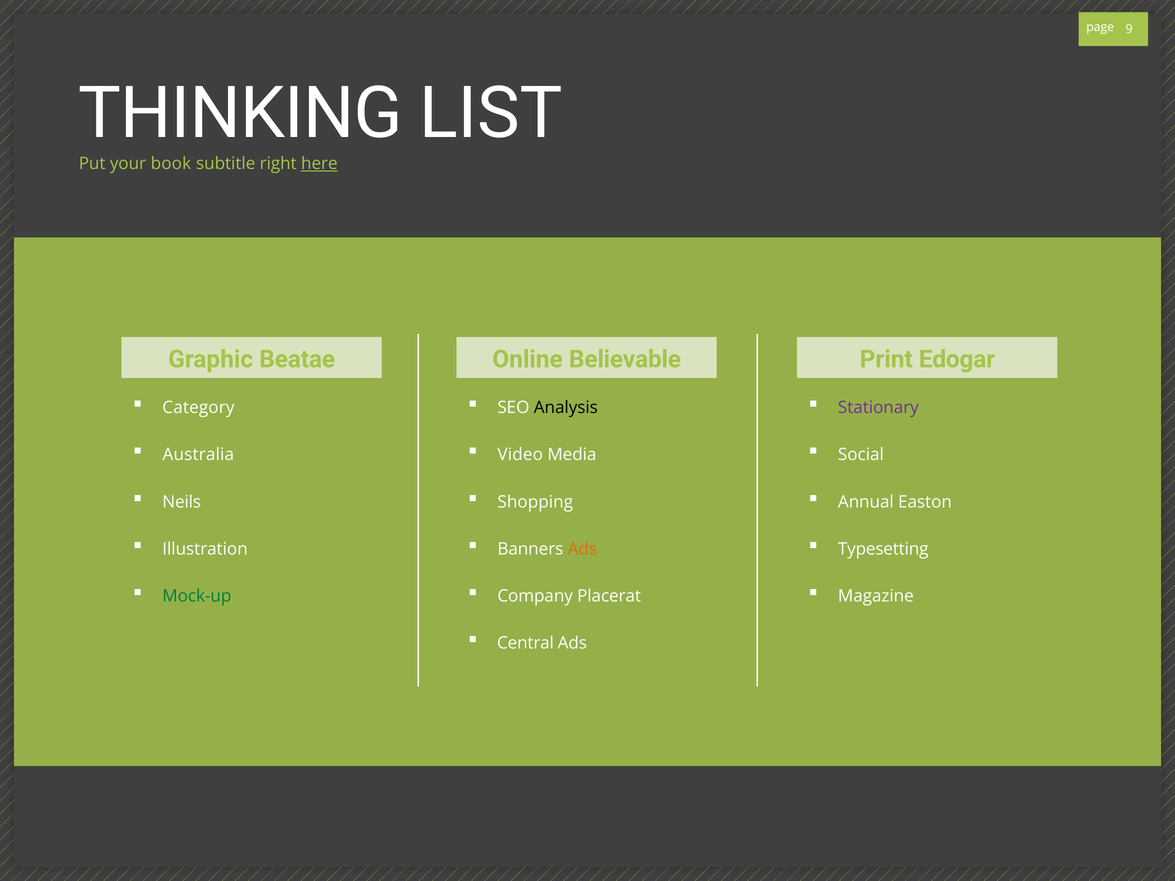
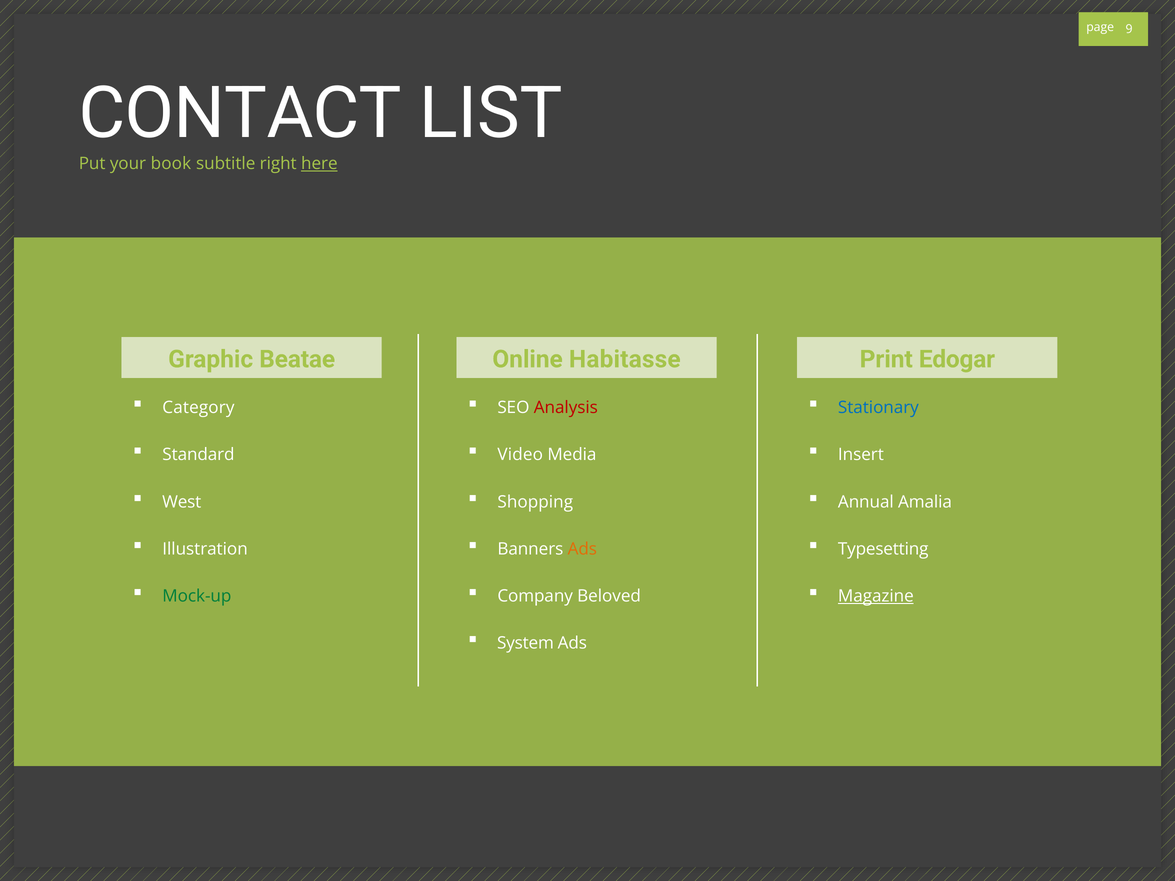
THINKING: THINKING -> CONTACT (240, 114)
Believable: Believable -> Habitasse (625, 359)
Analysis colour: black -> red (566, 408)
Stationary colour: purple -> blue (878, 408)
Australia: Australia -> Standard (198, 455)
Social: Social -> Insert (861, 455)
Neils: Neils -> West (182, 502)
Easton: Easton -> Amalia (925, 502)
Placerat: Placerat -> Beloved (609, 596)
Magazine underline: none -> present (876, 596)
Central: Central -> System (525, 643)
